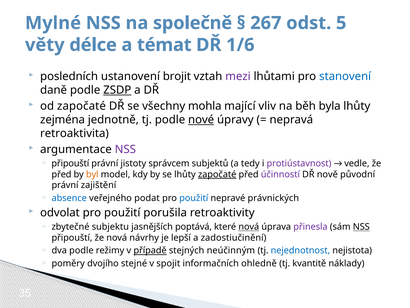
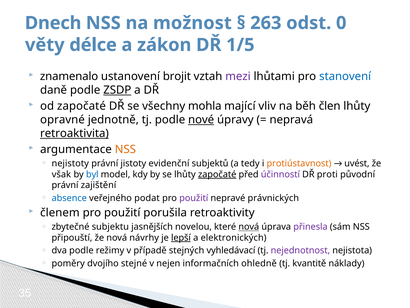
Mylné: Mylné -> Dnech (53, 23)
společně: společně -> možnost (192, 23)
267: 267 -> 263 (266, 23)
5: 5 -> 0 (341, 23)
témat: témat -> zákon (164, 45)
1/6: 1/6 -> 1/5 (240, 45)
posledních: posledních -> znamenalo (69, 76)
byla: byla -> člen (330, 106)
zejména: zejména -> opravné (62, 120)
retroaktivita underline: none -> present (74, 133)
NSS colour: purple -> orange (125, 149)
připouští: připouští -> nejistoty (70, 163)
správcem: správcem -> evidenční (169, 163)
protiústavnost colour: purple -> orange (299, 163)
vedle: vedle -> uvést (357, 163)
před: před -> však (61, 174)
byl colour: orange -> blue (92, 174)
nově: nově -> proti (327, 174)
použití colour: blue -> purple (194, 198)
odvolat: odvolat -> členem (60, 213)
poptává: poptává -> novelou (193, 227)
NSS underline: present -> none (361, 227)
lepší underline: none -> present (181, 237)
zadostiučinění: zadostiučinění -> elektronických (234, 237)
případě underline: present -> none (150, 250)
neúčinným: neúčinným -> vyhledávací (231, 250)
nejednotnost colour: blue -> purple (300, 250)
spojit: spojit -> nejen (168, 263)
